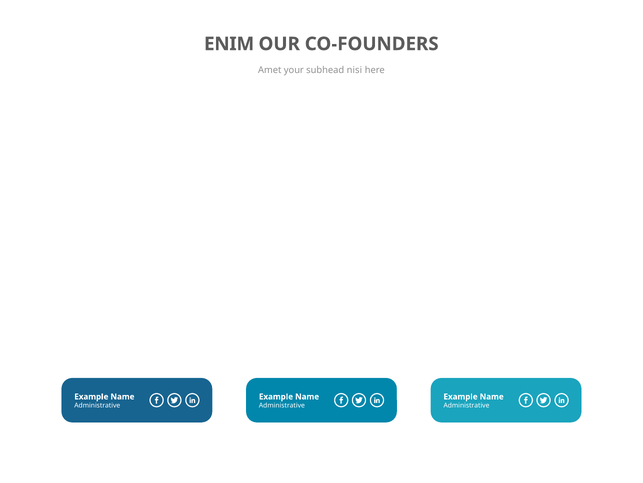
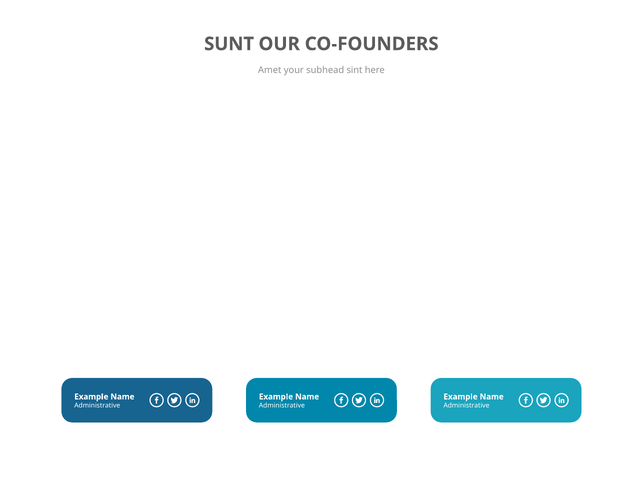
ENIM: ENIM -> SUNT (229, 44)
nisi: nisi -> sint (355, 70)
